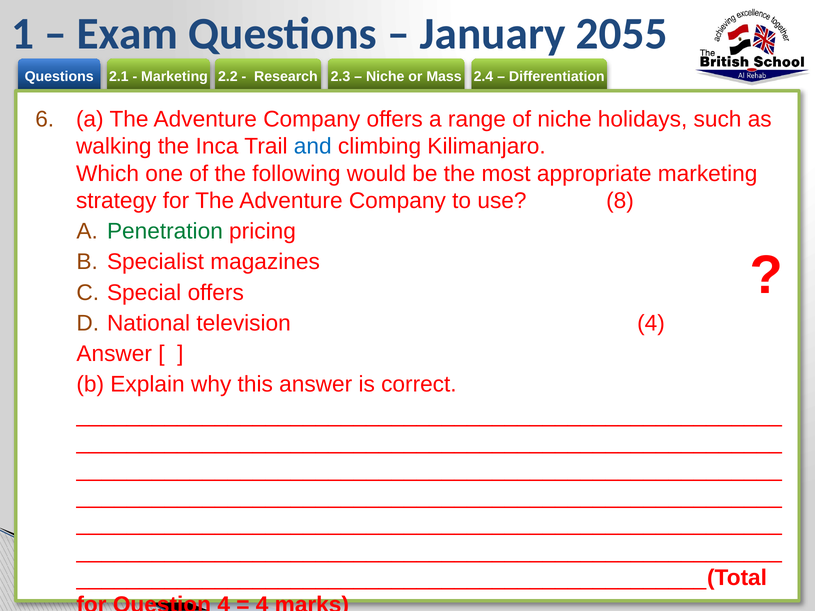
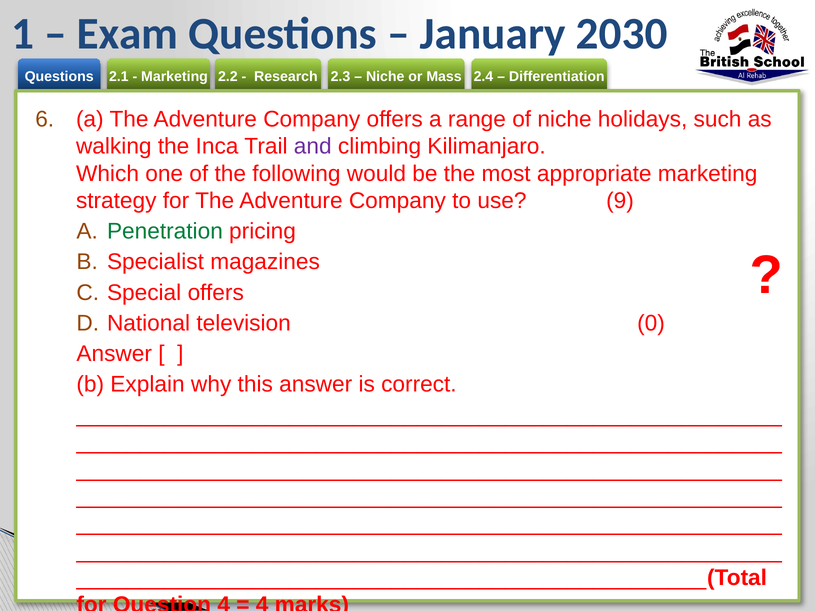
2055: 2055 -> 2030 (622, 34)
and colour: blue -> purple (313, 147)
8: 8 -> 9 (620, 201)
television 4: 4 -> 0 (651, 323)
